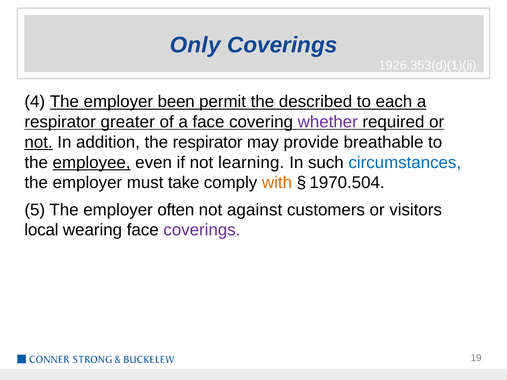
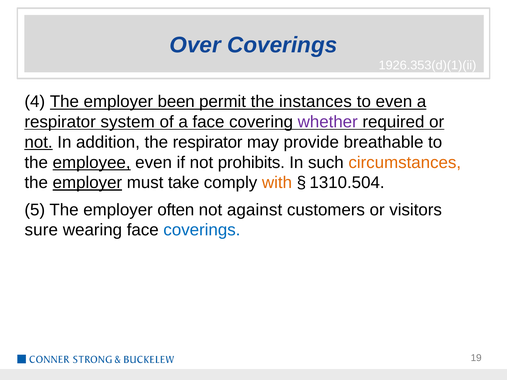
Only: Only -> Over (195, 45)
described: described -> instances (315, 102)
to each: each -> even (394, 102)
greater: greater -> system (128, 122)
learning: learning -> prohibits (251, 163)
circumstances colour: blue -> orange (405, 163)
employer underline: none -> present (87, 183)
1970.504: 1970.504 -> 1310.504 (347, 183)
local: local -> sure (41, 230)
coverings colour: purple -> blue (202, 230)
